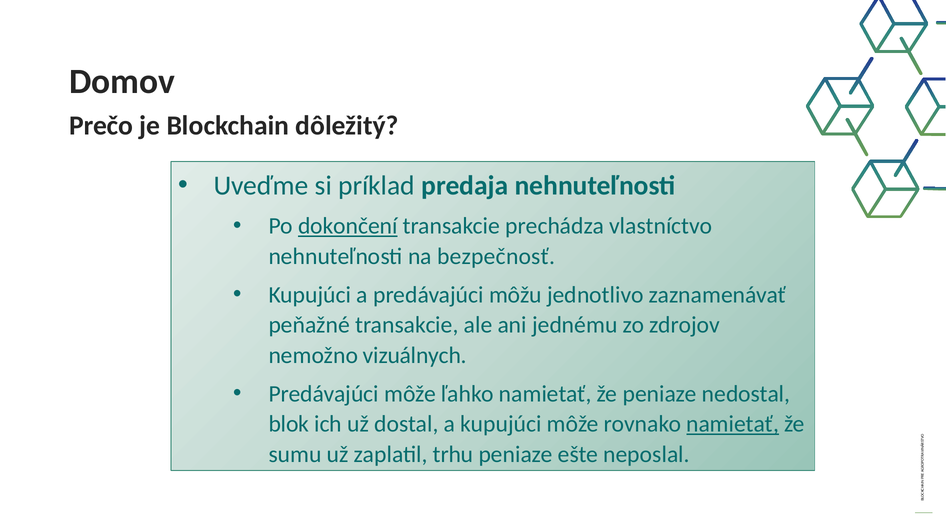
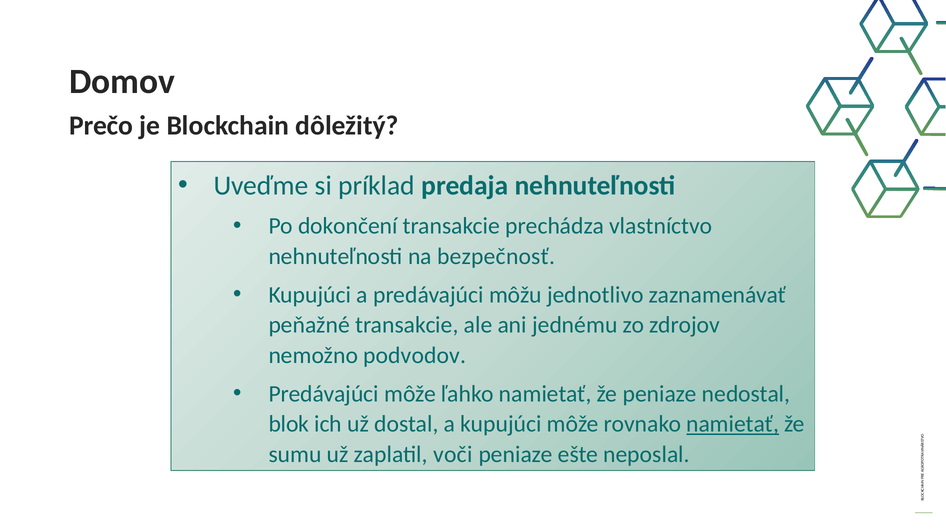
dokončení underline: present -> none (348, 226)
vizuálnych: vizuálnych -> podvodov (415, 356)
trhu: trhu -> voči (453, 455)
